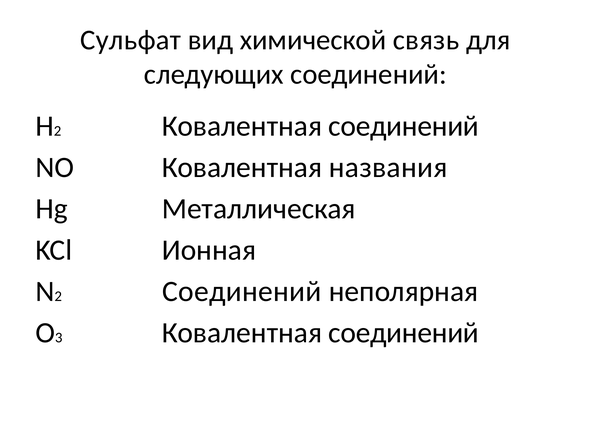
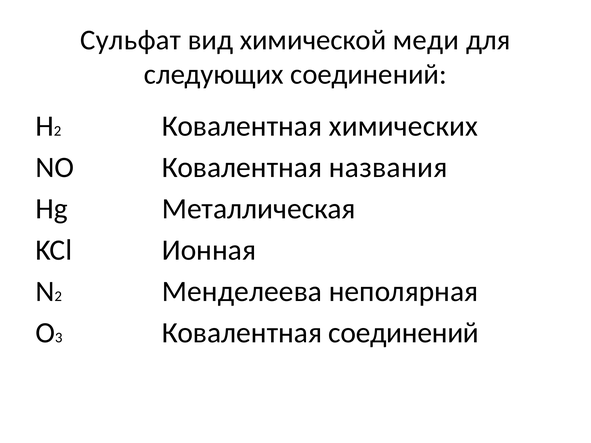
связь: связь -> меди (426, 40)
соединений: соединений -> химических (403, 126)
Соединений: Соединений -> Менделеева (242, 292)
